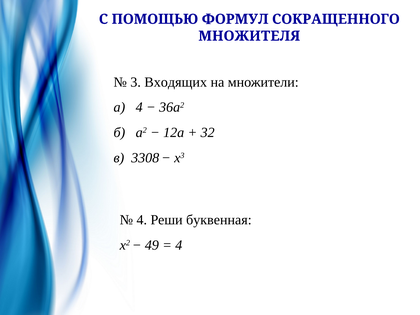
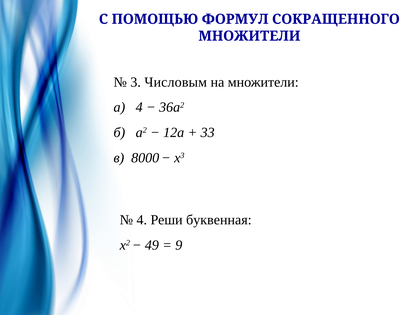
МНОЖИТЕЛЯ: МНОЖИТЕЛЯ -> МНОЖИТЕЛИ (249, 36)
Входящих: Входящих -> Числовым (176, 82)
32: 32 -> 33 (208, 133)
3308: 3308 -> 8000 (145, 158)
4: 4 -> 9 (179, 245)
